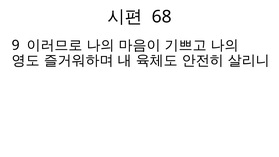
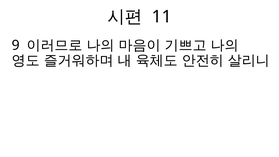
68: 68 -> 11 (162, 17)
